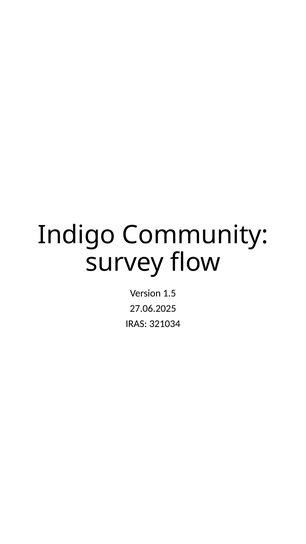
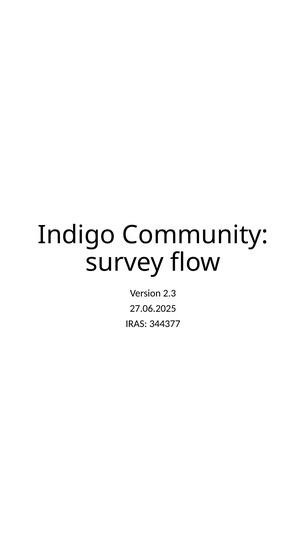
1.5: 1.5 -> 2.3 (169, 293)
321034: 321034 -> 344377 (165, 324)
